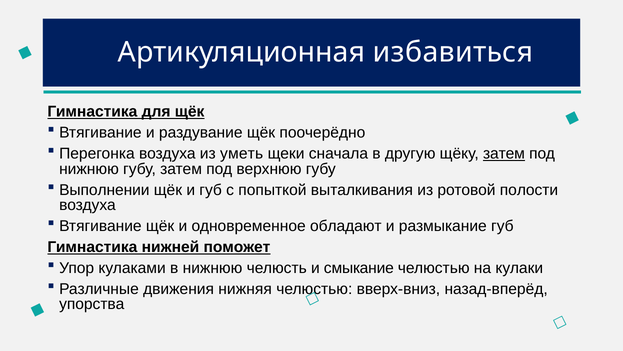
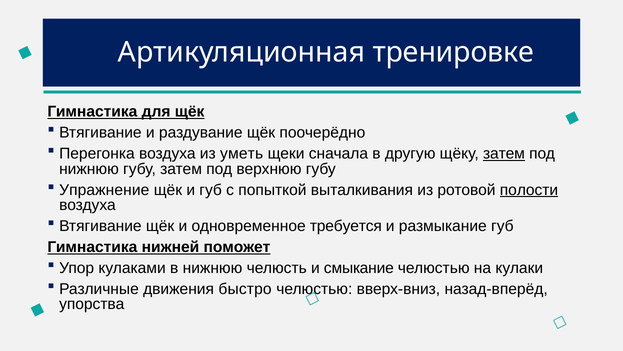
избавиться: избавиться -> тренировке (453, 52)
Выполнении: Выполнении -> Упражнение (104, 190)
полости underline: none -> present (529, 190)
обладают: обладают -> требуется (346, 226)
нижняя: нижняя -> быстро (245, 289)
